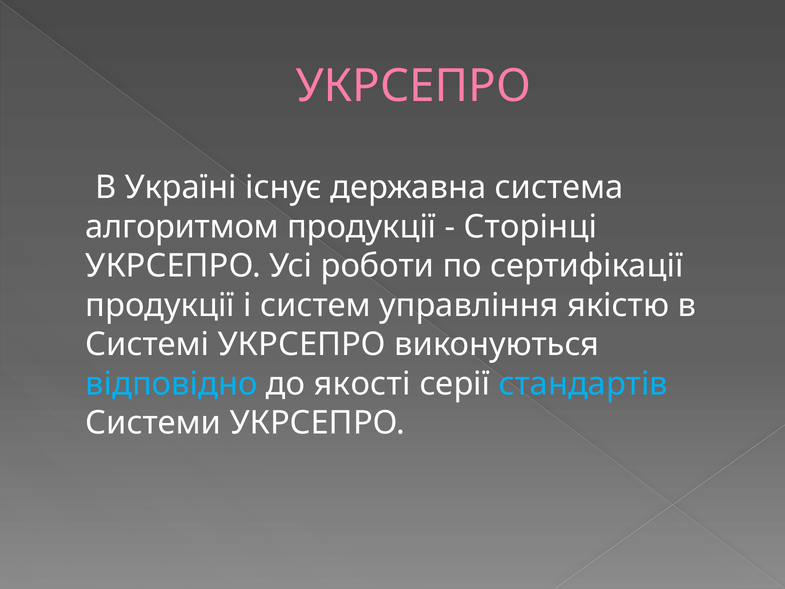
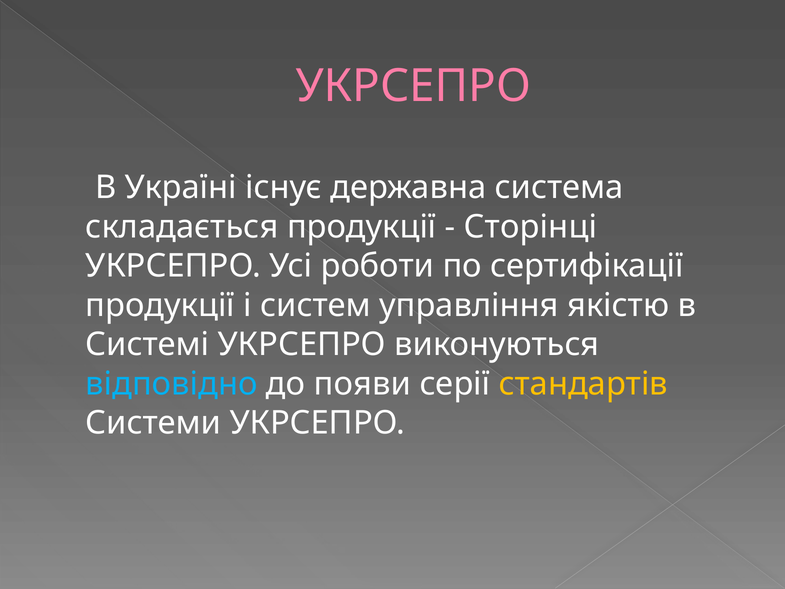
алгоритмом: алгоритмом -> складається (182, 227)
якості: якості -> появи (362, 384)
стандартів colour: light blue -> yellow (583, 384)
